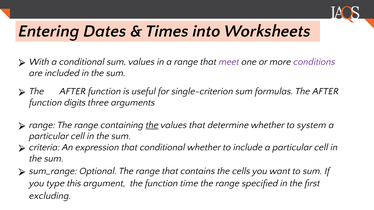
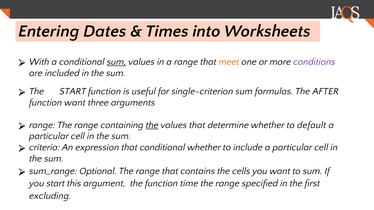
sum underline: none -> present (117, 62)
meet colour: purple -> orange (229, 62)
AFTER: AFTER -> START (73, 91)
function digits: digits -> want (75, 103)
system: system -> default (312, 125)
you type: type -> start (56, 184)
